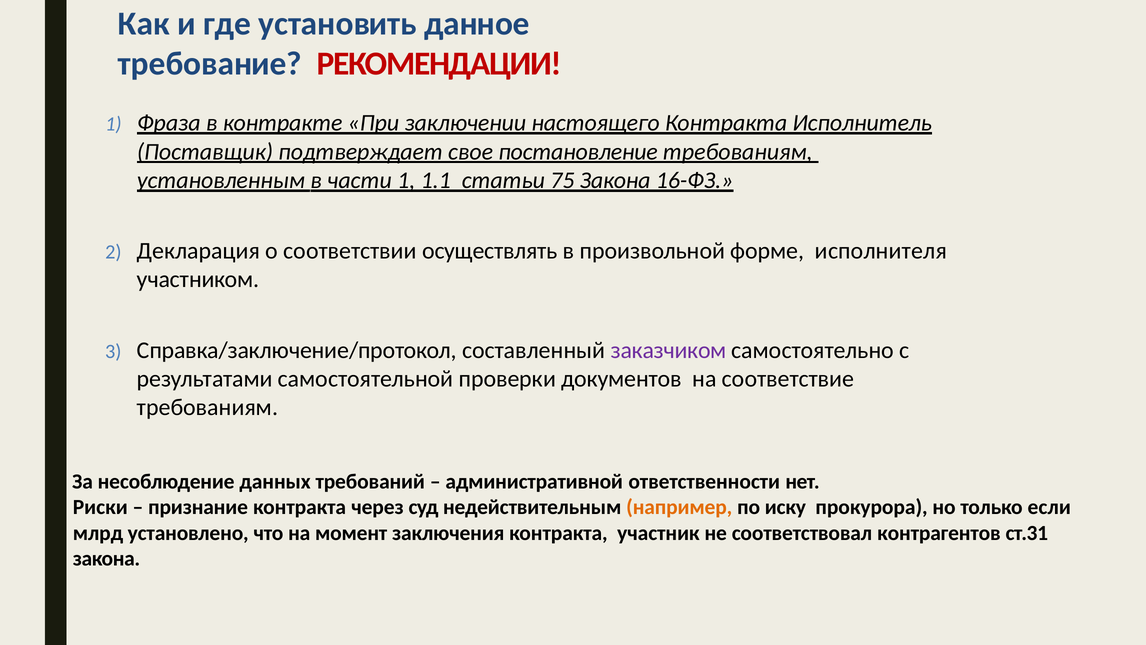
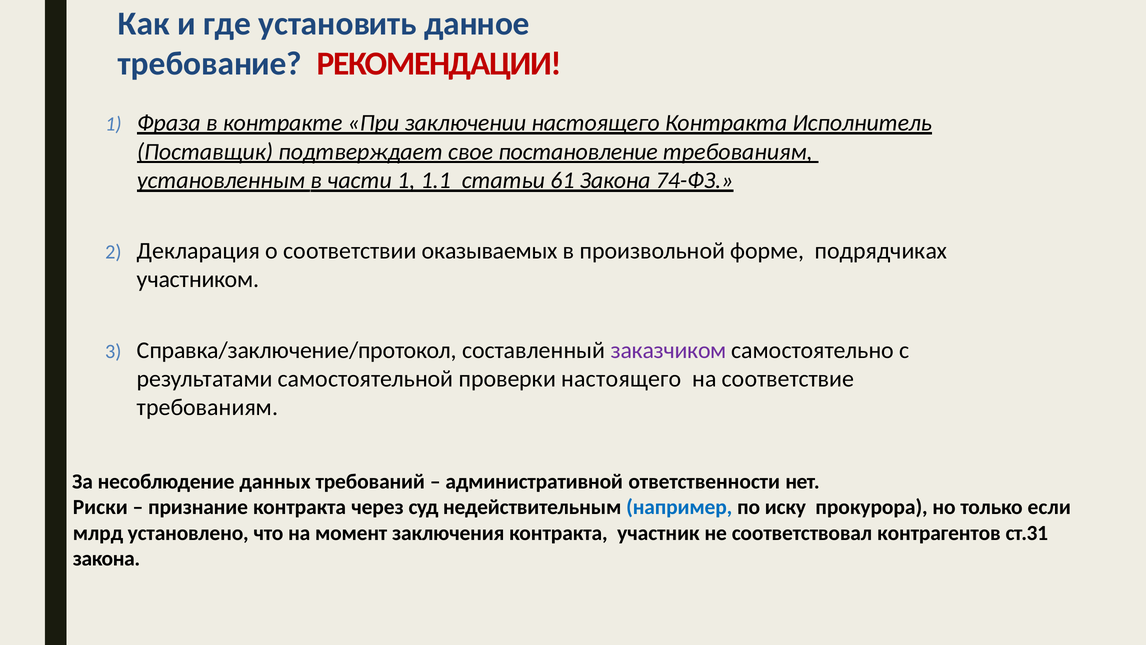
75: 75 -> 61 (562, 180)
16-ФЗ: 16-ФЗ -> 74-ФЗ (695, 180)
осуществлять: осуществлять -> оказываемых (490, 251)
исполнителя: исполнителя -> подрядчиках (881, 251)
проверки документов: документов -> настоящего (621, 379)
например colour: orange -> blue (679, 507)
